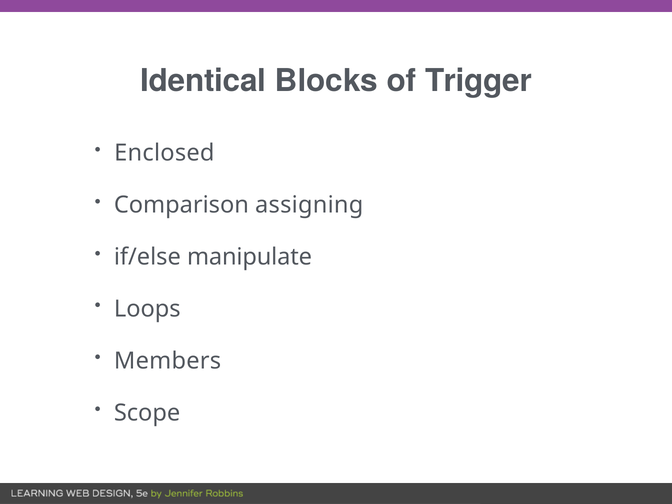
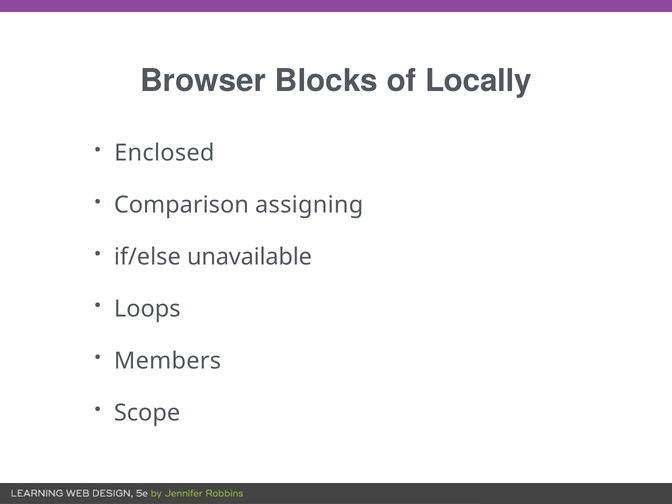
Identical: Identical -> Browser (203, 81)
Trigger: Trigger -> Locally (478, 81)
manipulate: manipulate -> unavailable (250, 257)
